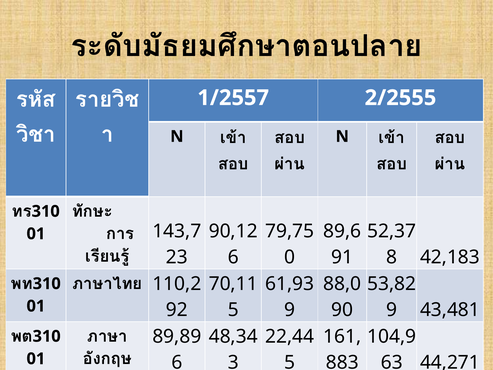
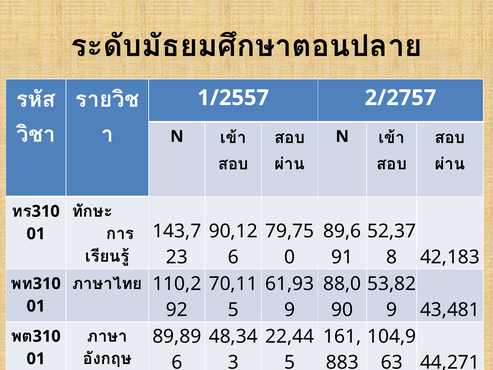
2/2555: 2/2555 -> 2/2757 (400, 98)
